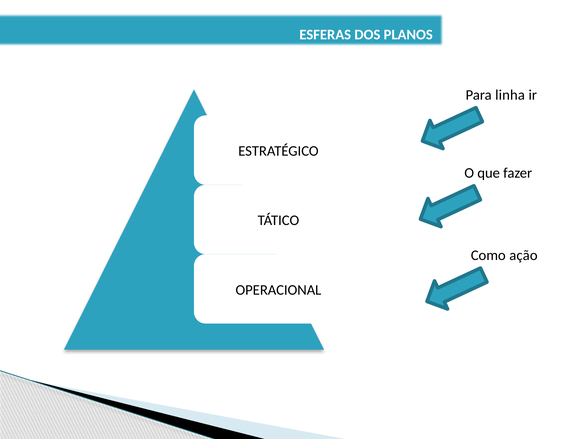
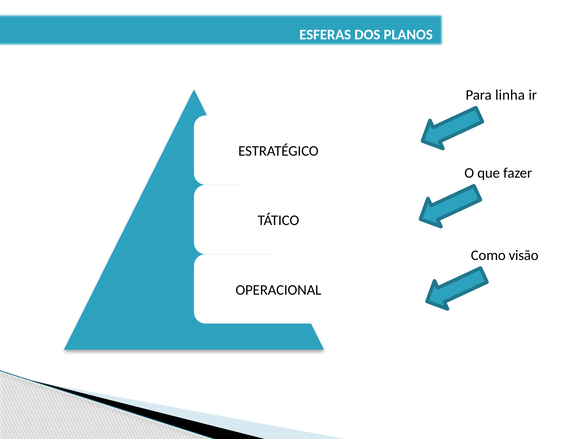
ação: ação -> visão (524, 255)
